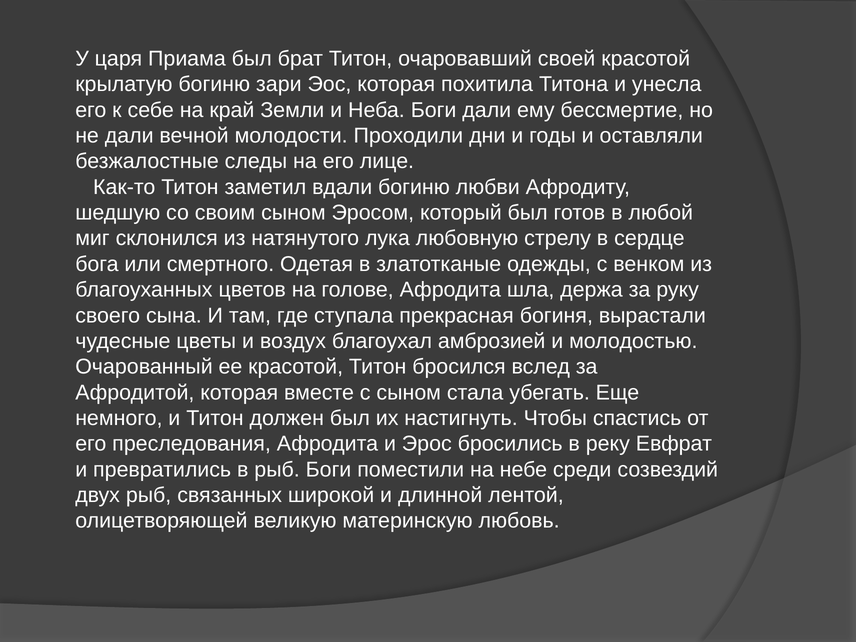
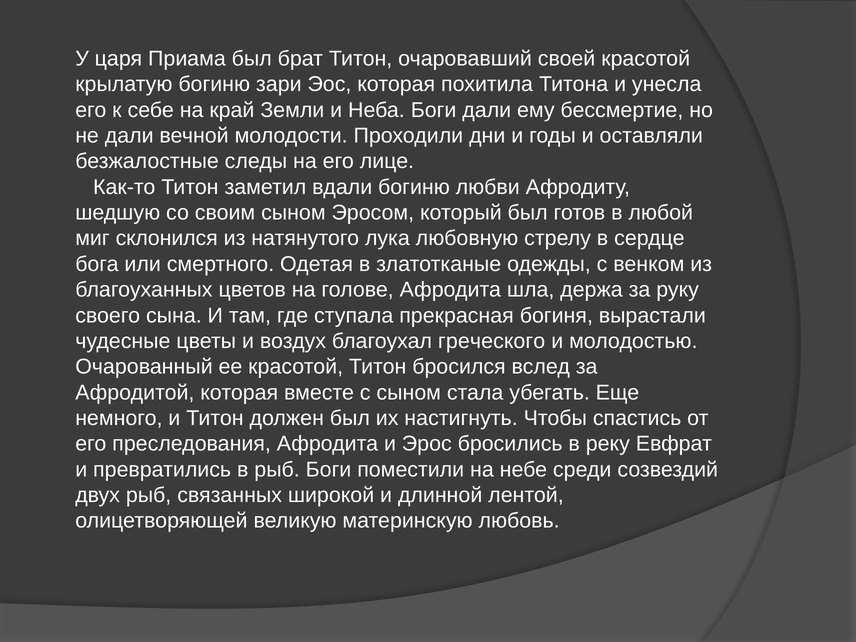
амброзией: амброзией -> греческого (492, 341)
